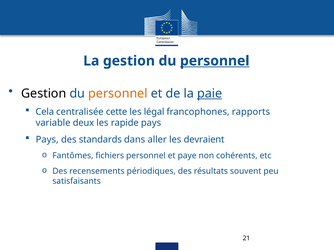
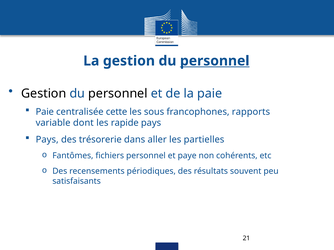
personnel colour: orange -> black (118, 94)
paie underline: present -> none (210, 94)
Cela: Cela -> Paie (45, 112)
légal: légal -> sous (154, 112)
deux: deux -> dont (83, 123)
standards: standards -> trésorerie (100, 140)
devraient: devraient -> partielles (204, 140)
